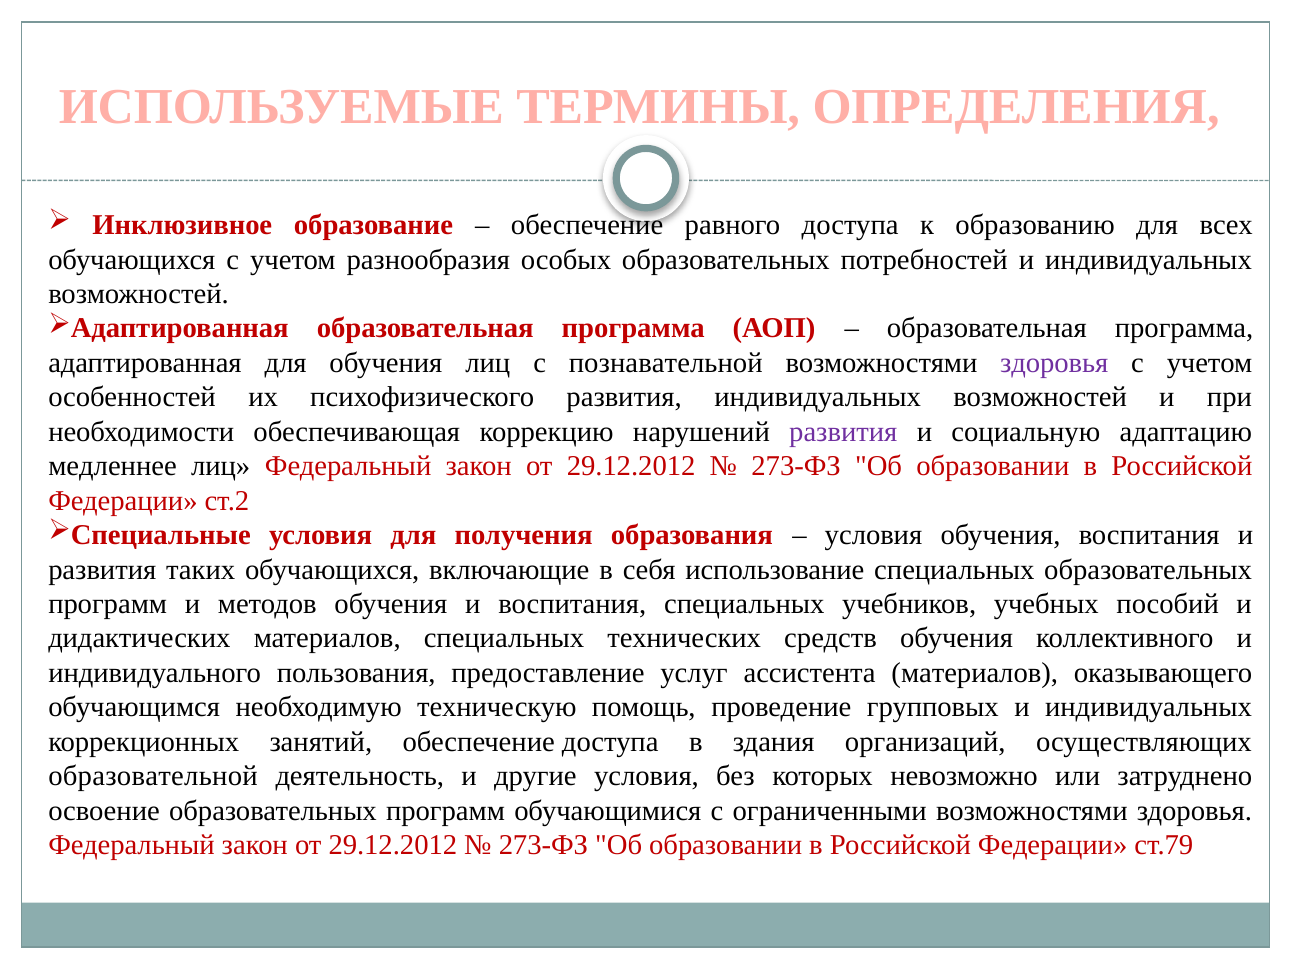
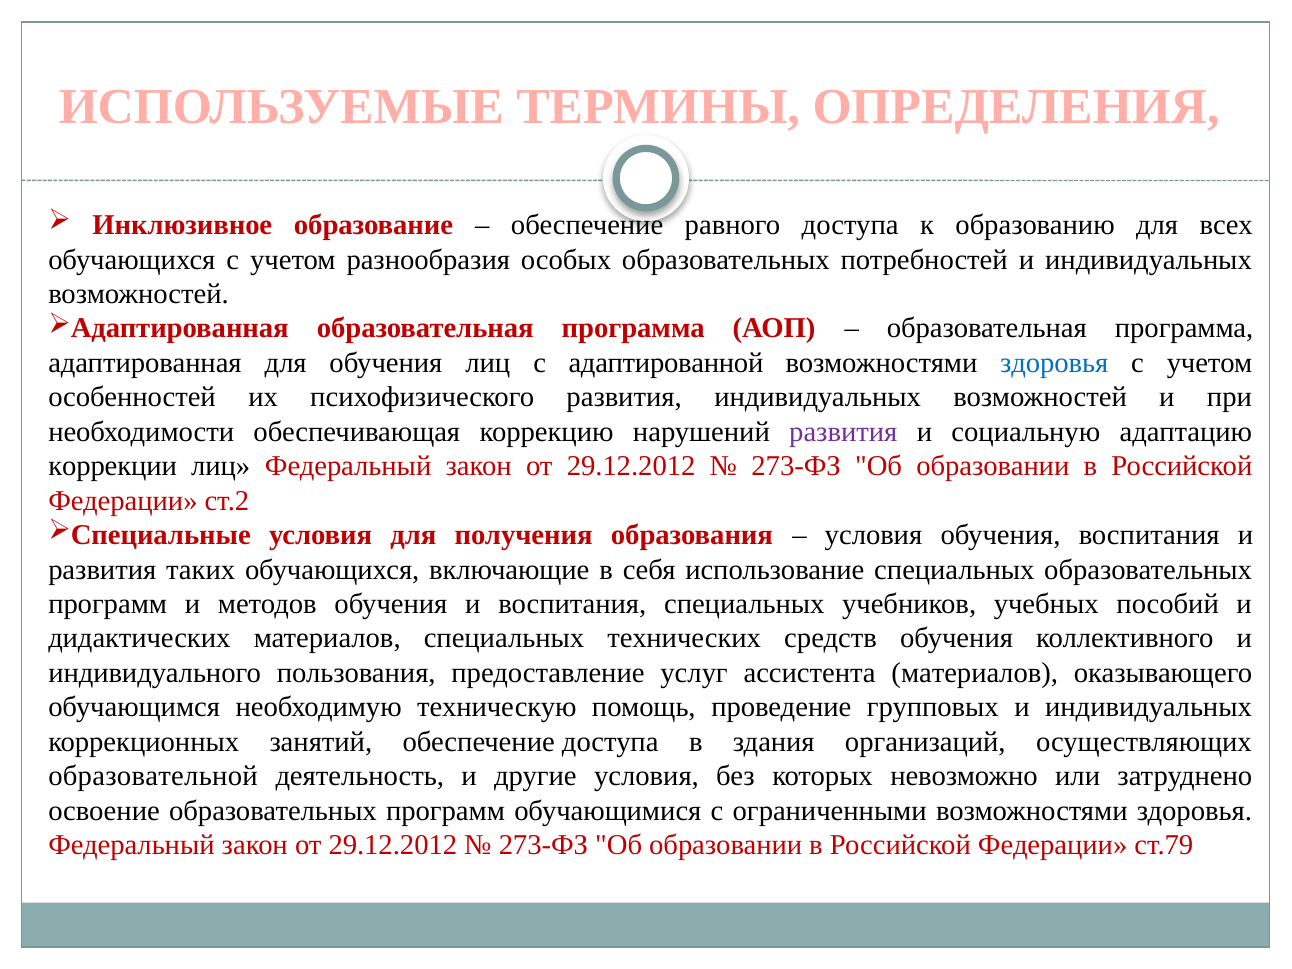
познавательной: познавательной -> адаптированной (666, 363)
здоровья colour: purple -> blue (1054, 363)
медленнее: медленнее -> коррекции (113, 466)
